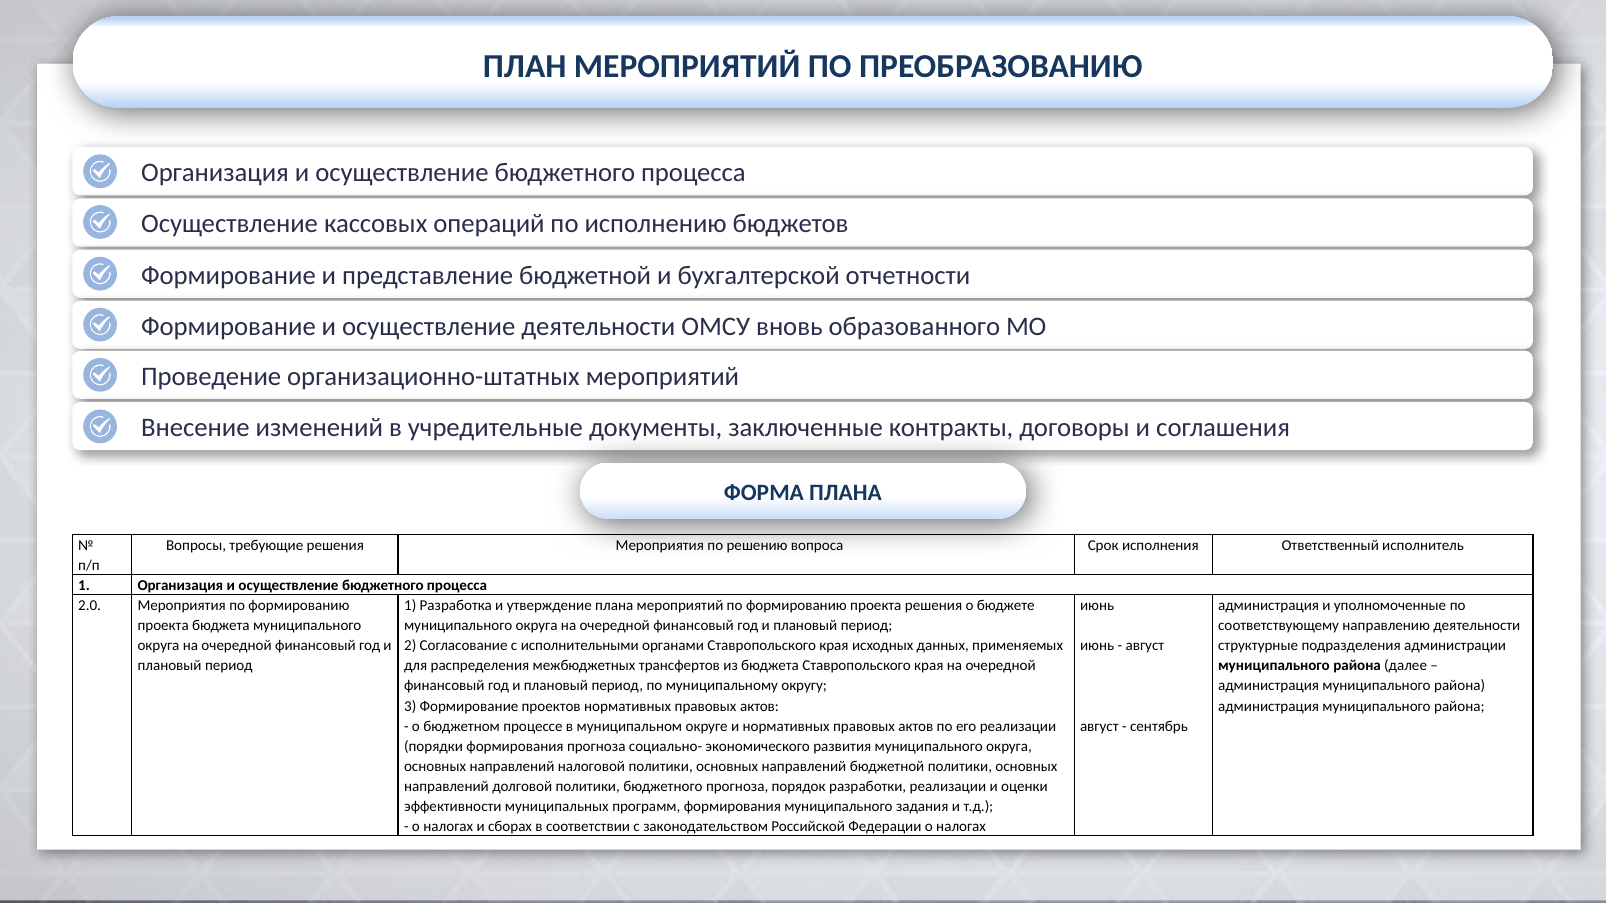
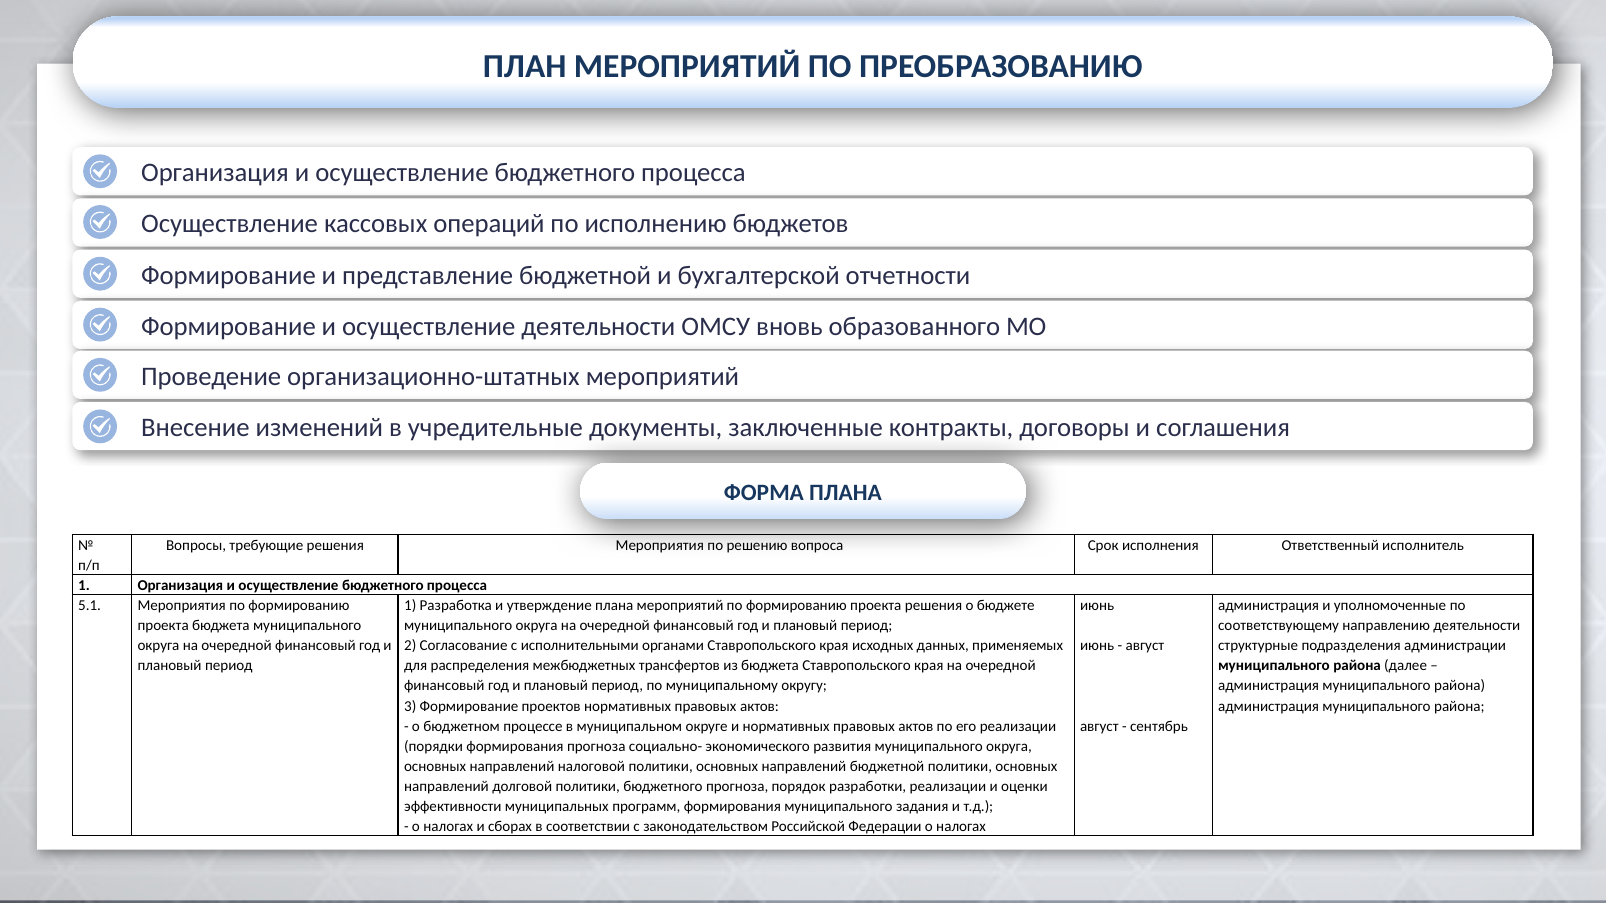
2.0: 2.0 -> 5.1 (90, 606)
